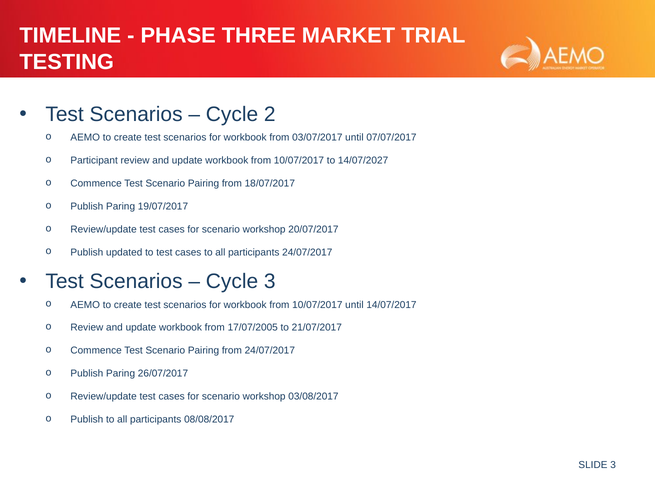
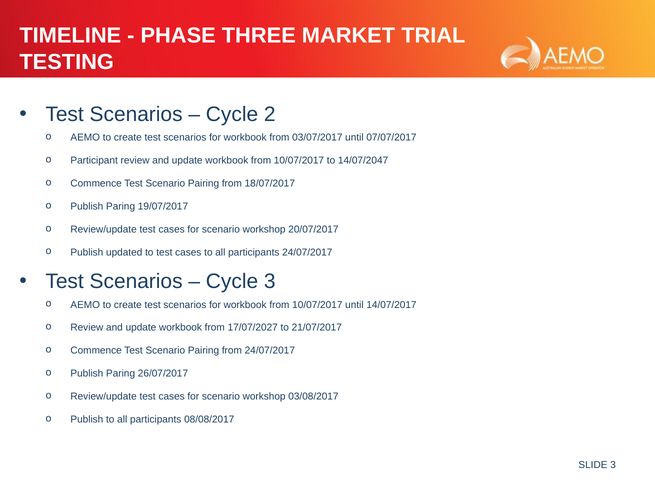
14/07/2027: 14/07/2027 -> 14/07/2047 (363, 161)
17/07/2005: 17/07/2005 -> 17/07/2027 (253, 328)
